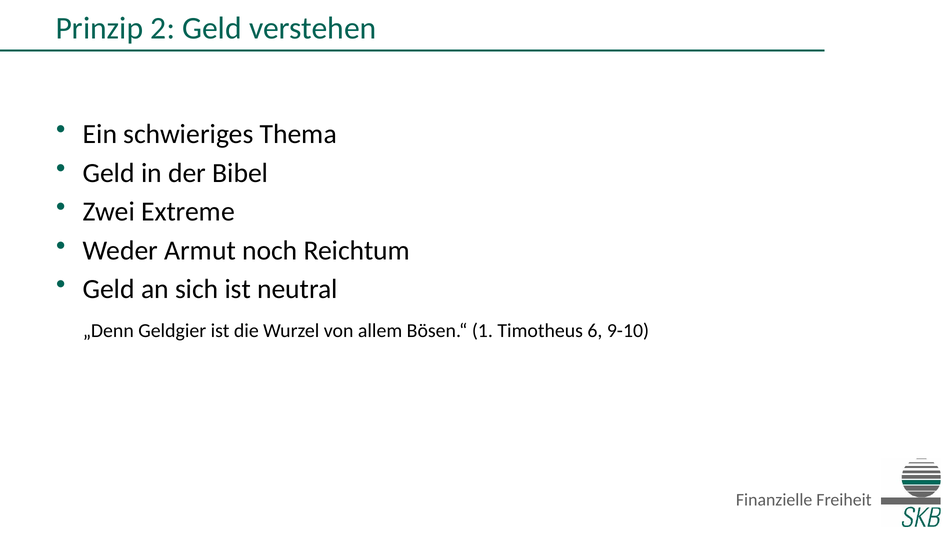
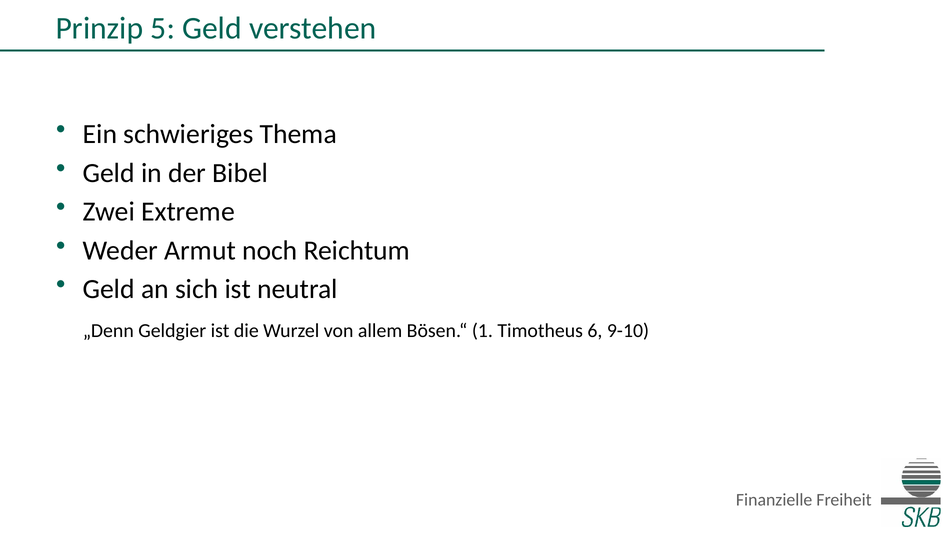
2: 2 -> 5 (163, 28)
